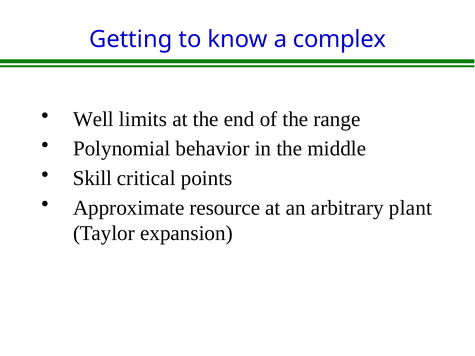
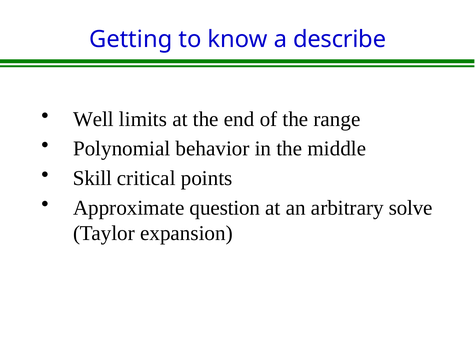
complex: complex -> describe (340, 39)
resource: resource -> question (225, 208)
plant: plant -> solve (411, 208)
